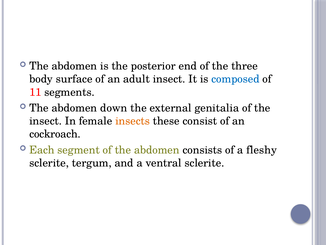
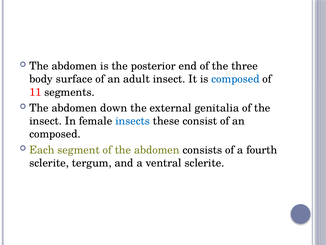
insects colour: orange -> blue (133, 121)
cockroach: cockroach -> composed (55, 134)
fleshy: fleshy -> fourth (262, 150)
